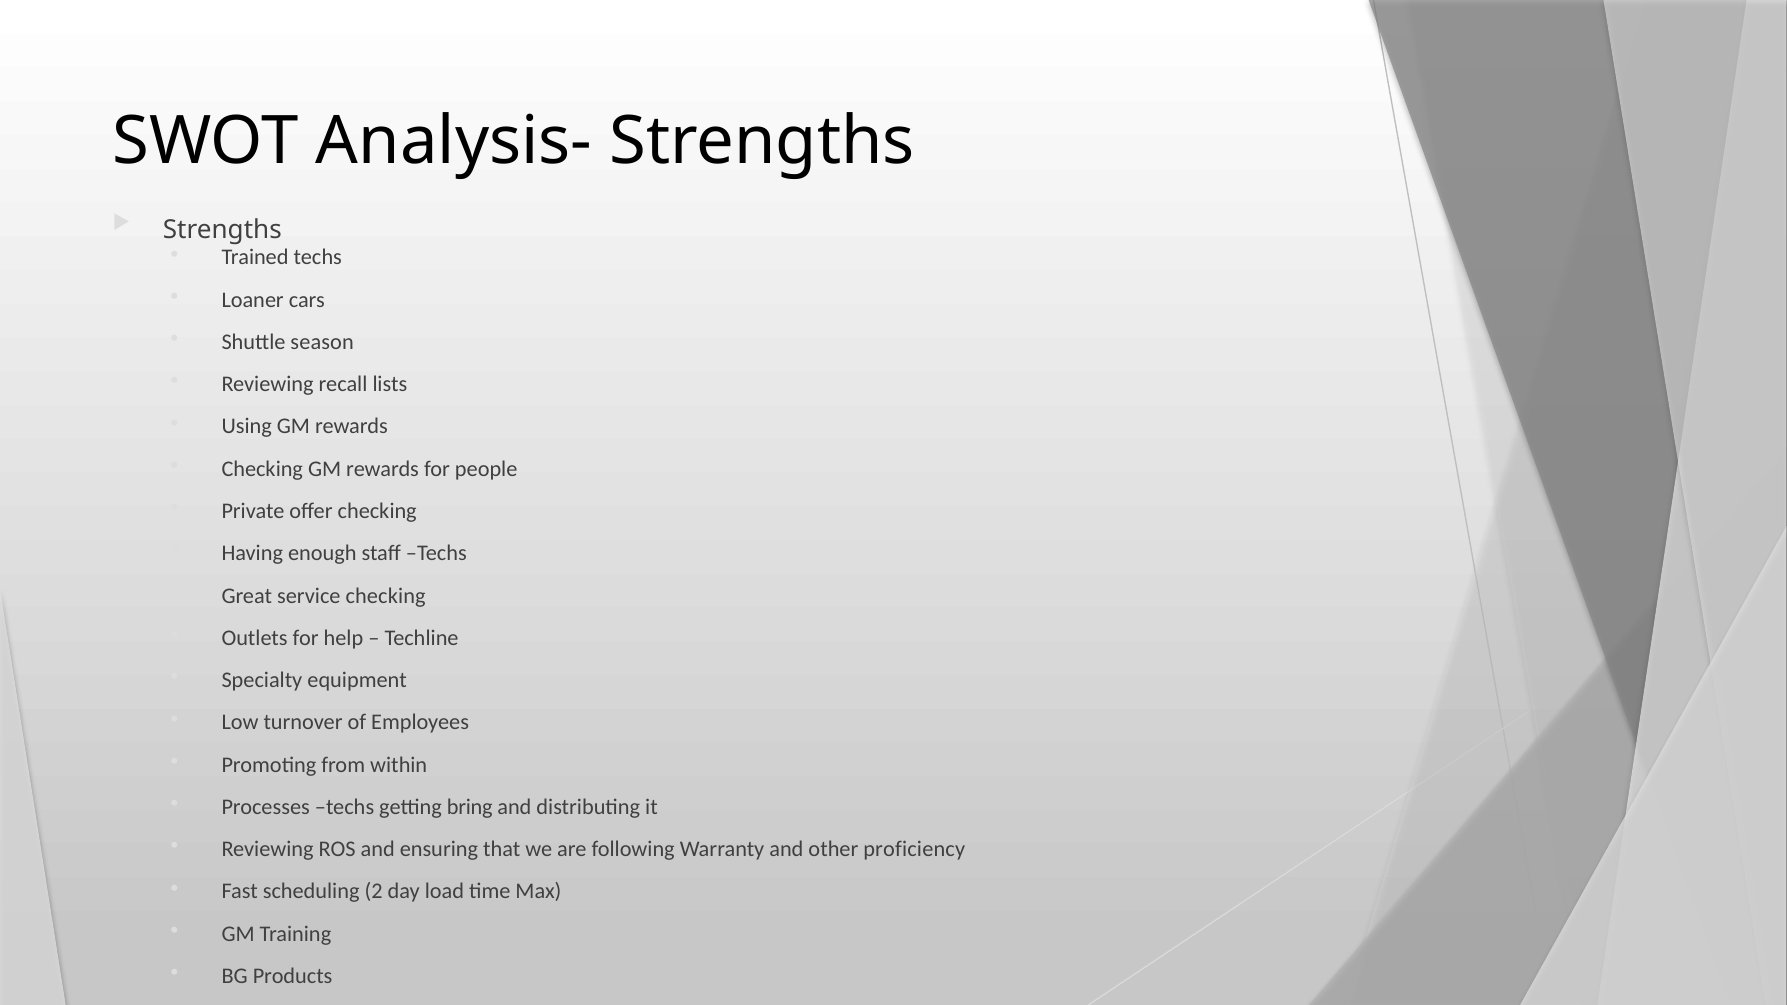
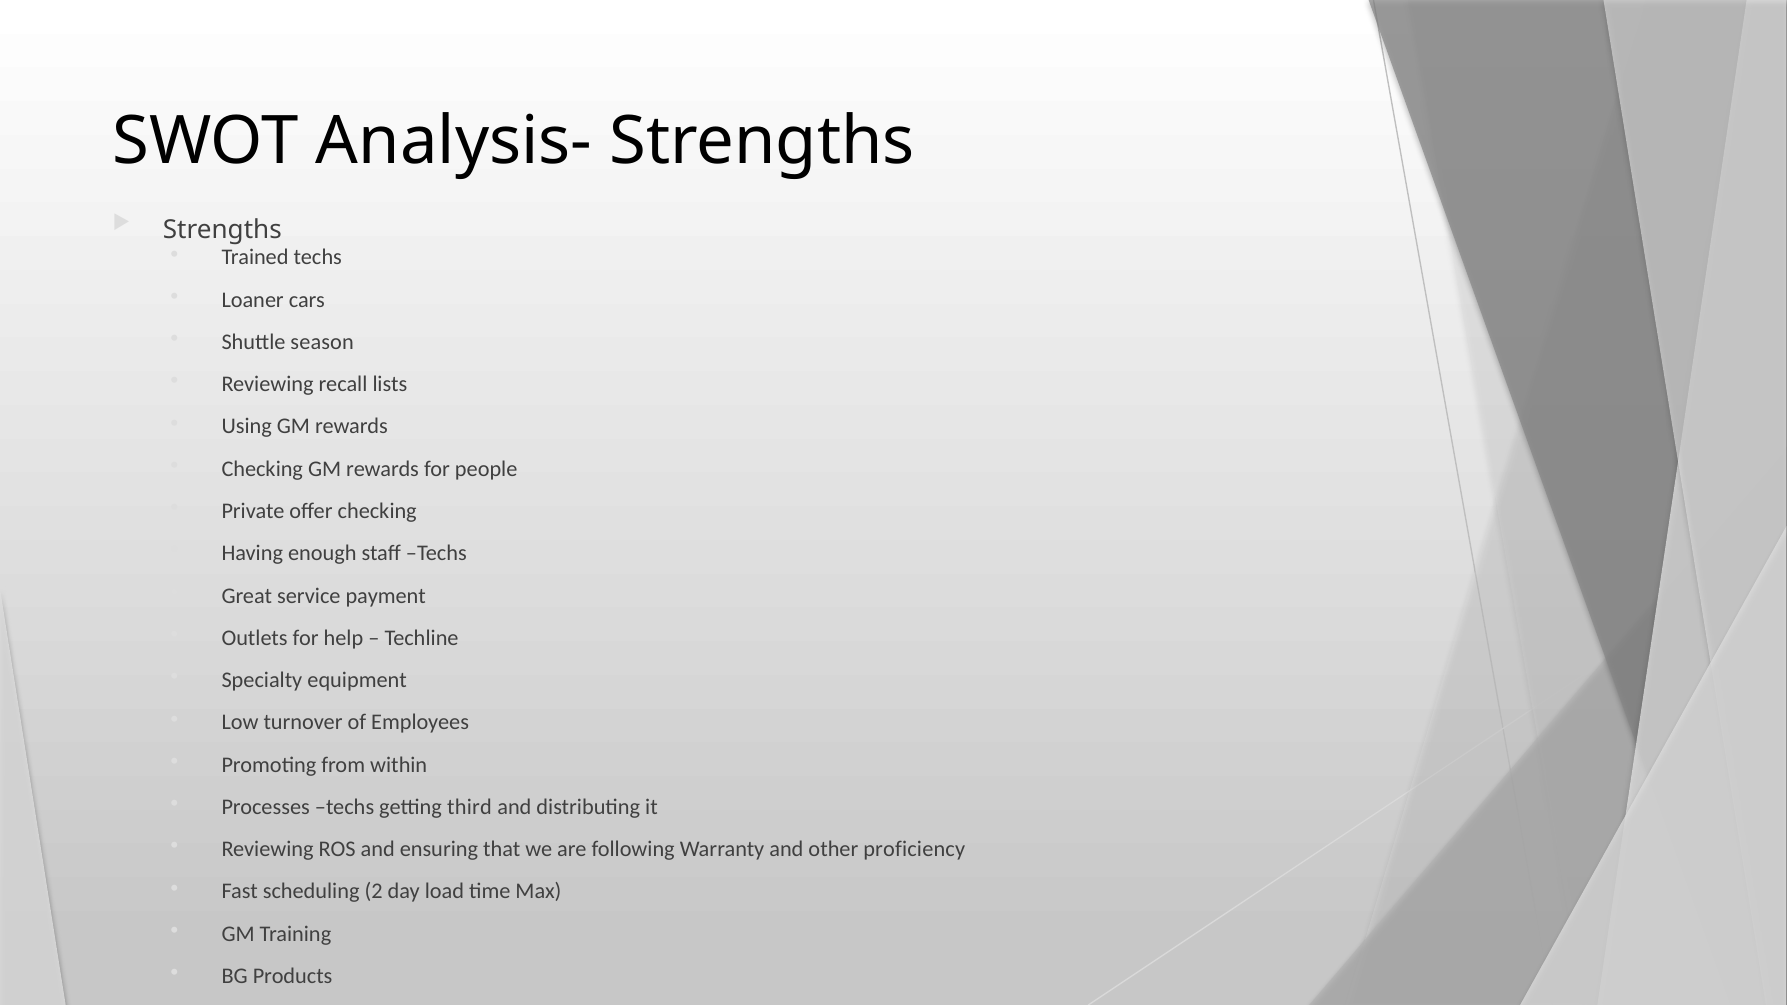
service checking: checking -> payment (386, 596)
bring: bring -> third (470, 807)
